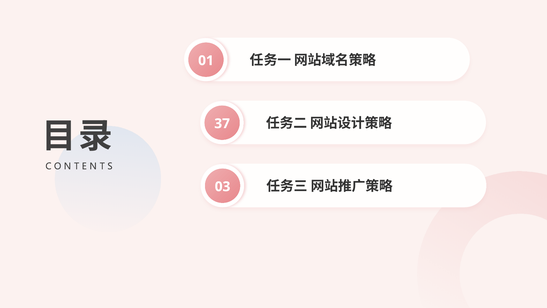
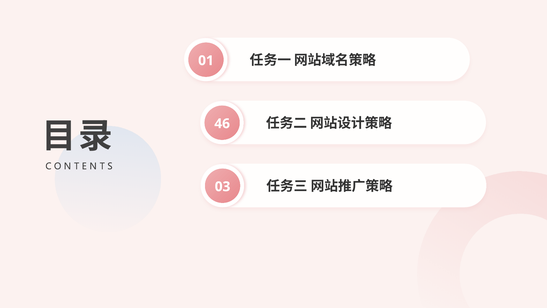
37: 37 -> 46 (222, 124)
